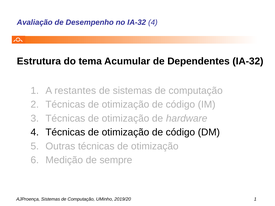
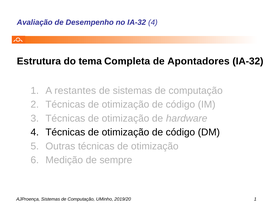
Acumular: Acumular -> Completa (127, 61)
Dependentes: Dependentes -> Apontadores (198, 61)
